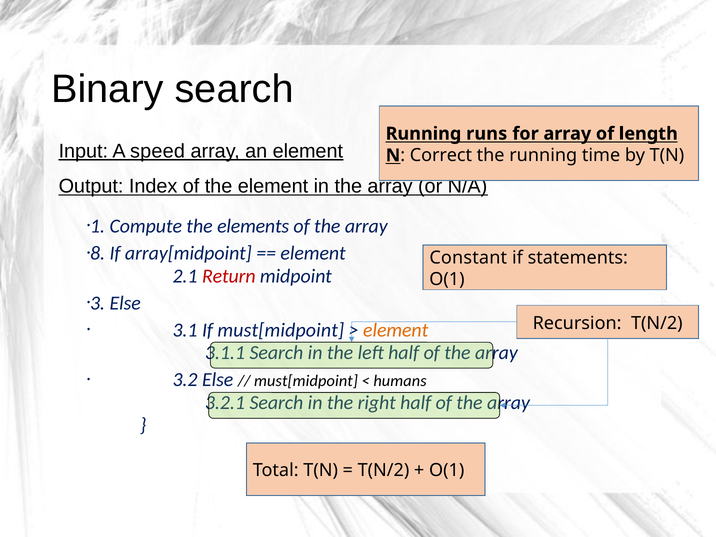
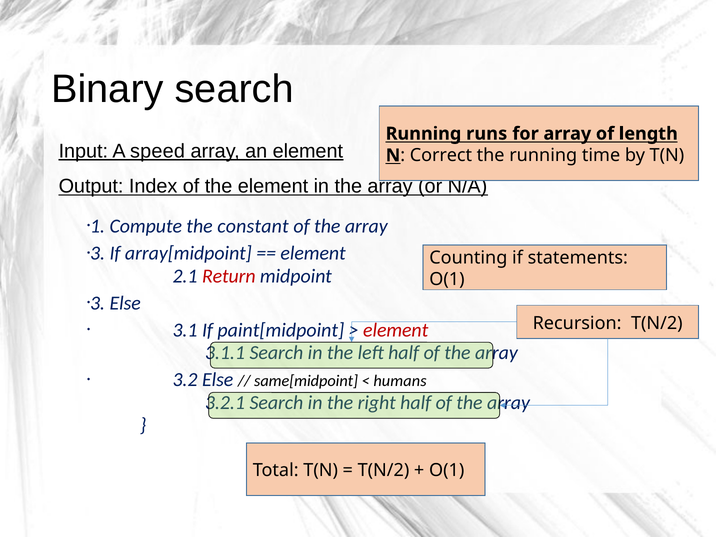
elements: elements -> constant (253, 226)
8: 8 -> 3 (98, 253)
Constant: Constant -> Counting (468, 258)
If must[midpoint: must[midpoint -> paint[midpoint (281, 330)
element colour: orange -> red (396, 330)
must[midpoint: must[midpoint -> same[midpoint (306, 381)
